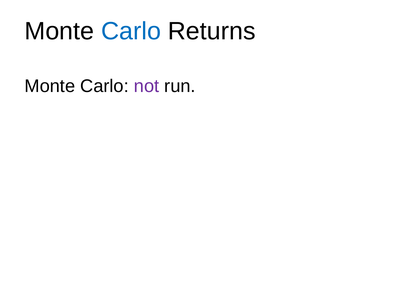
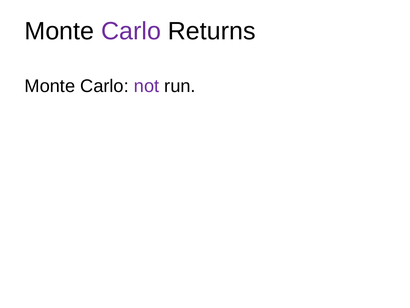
Carlo colour: blue -> purple (131, 31)
